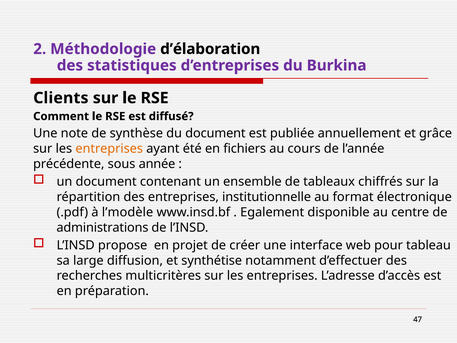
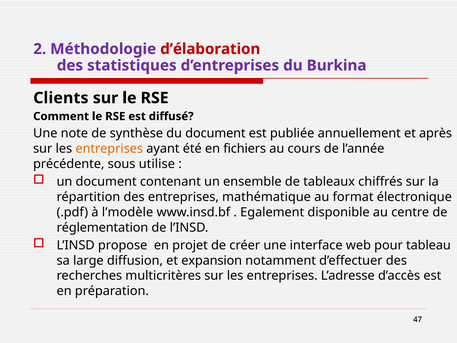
d’élaboration colour: black -> red (210, 49)
grâce: grâce -> après (436, 133)
année: année -> utilise (157, 164)
institutionnelle: institutionnelle -> mathématique (267, 197)
administrations: administrations -> réglementation (102, 227)
synthétise: synthétise -> expansion (212, 260)
